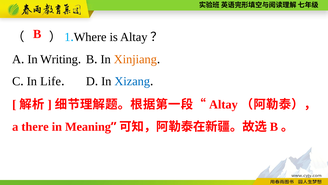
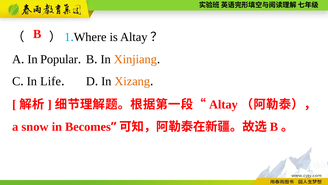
Writing: Writing -> Popular (59, 59)
Xizang colour: blue -> orange (132, 81)
there: there -> snow (35, 126)
Meaning: Meaning -> Becomes (88, 126)
